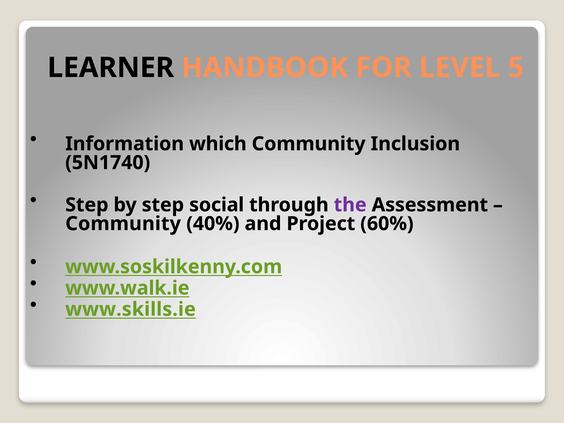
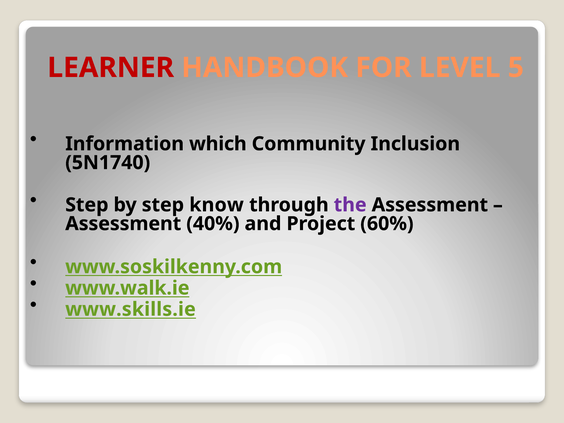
LEARNER colour: black -> red (111, 68)
social: social -> know (217, 205)
Community: Community -> Assessment (123, 224)
